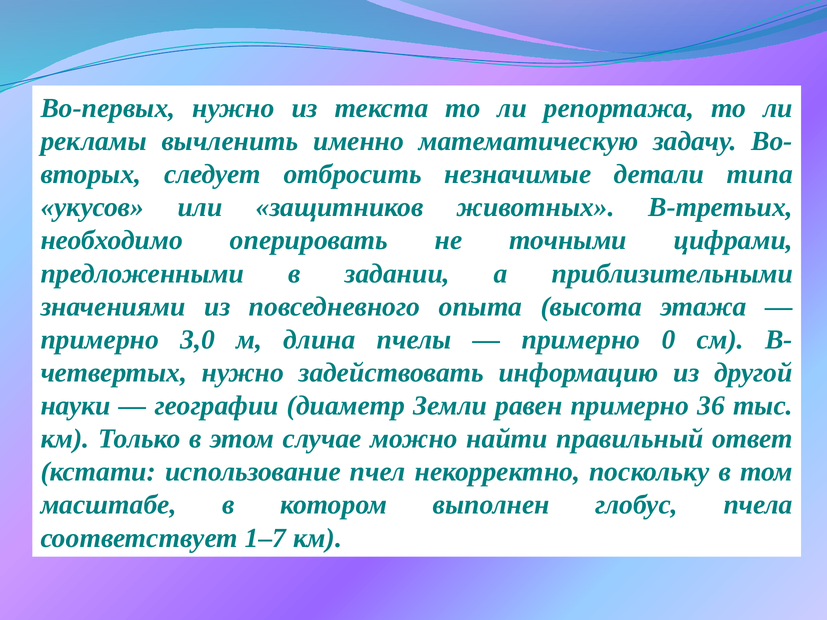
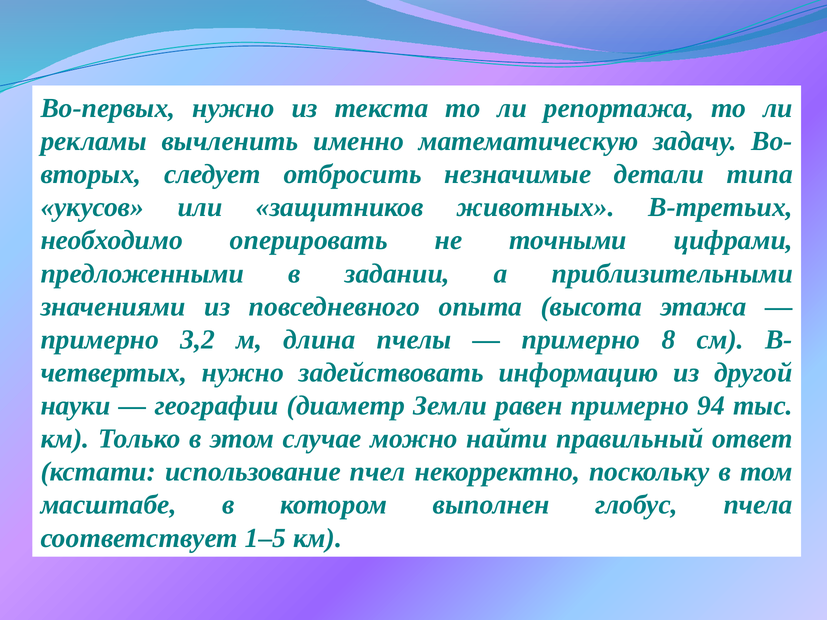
3,0: 3,0 -> 3,2 (198, 340)
0: 0 -> 8 (668, 340)
36: 36 -> 94 (711, 406)
1–7: 1–7 -> 1–5 (265, 538)
